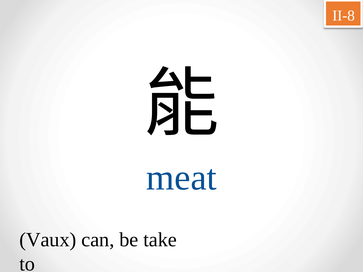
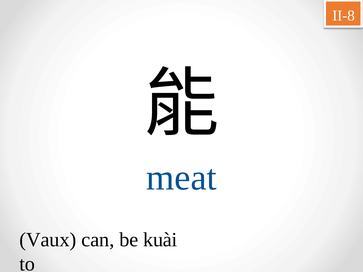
take: take -> kuài (160, 240)
